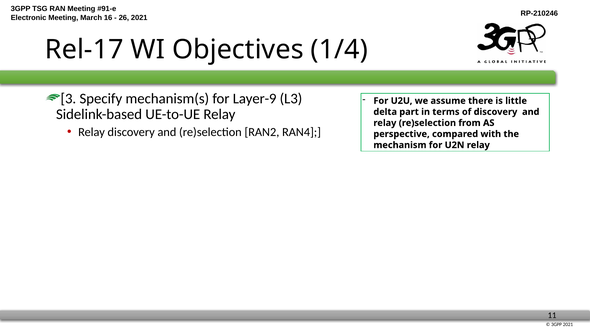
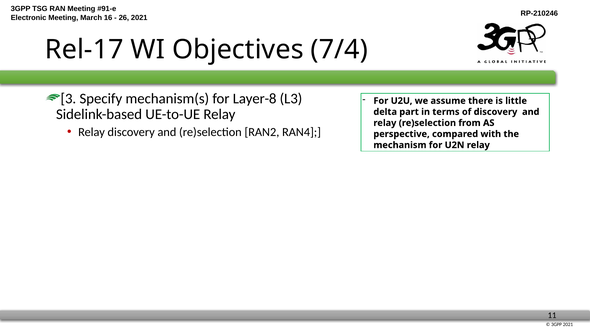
1/4: 1/4 -> 7/4 (339, 50)
Layer-9: Layer-9 -> Layer-8 (255, 98)
